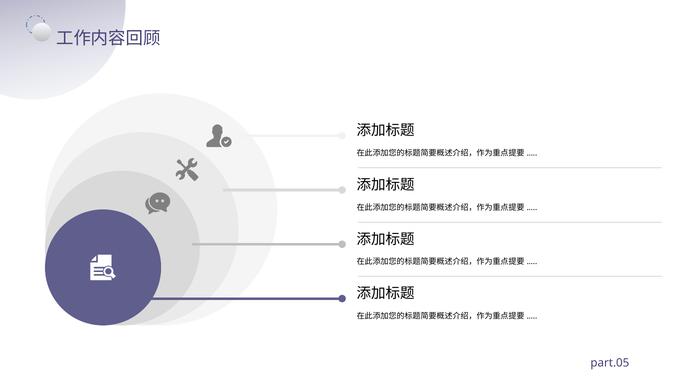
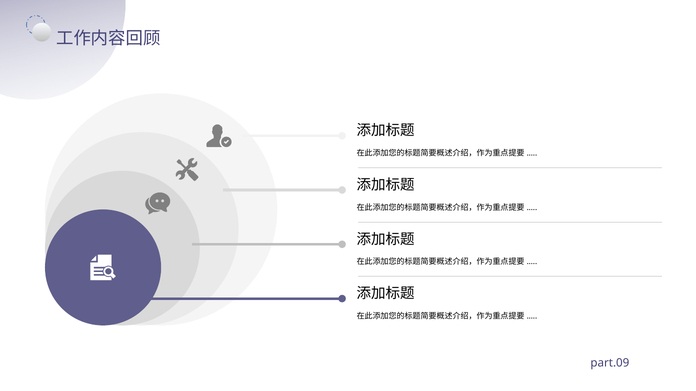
part.05: part.05 -> part.09 (610, 363)
